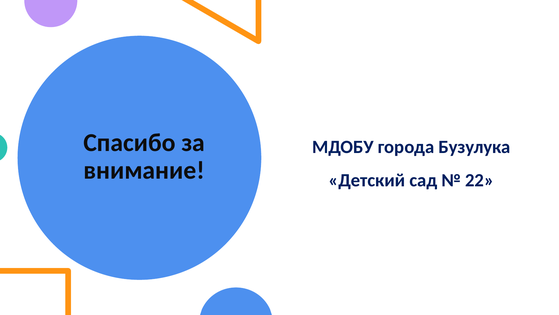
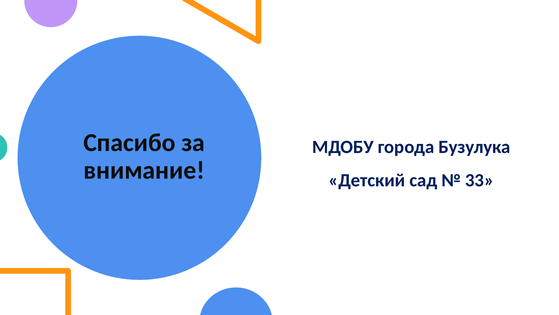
22: 22 -> 33 (480, 180)
